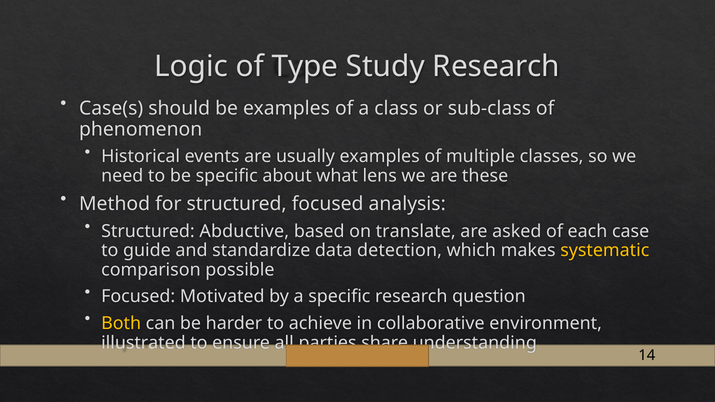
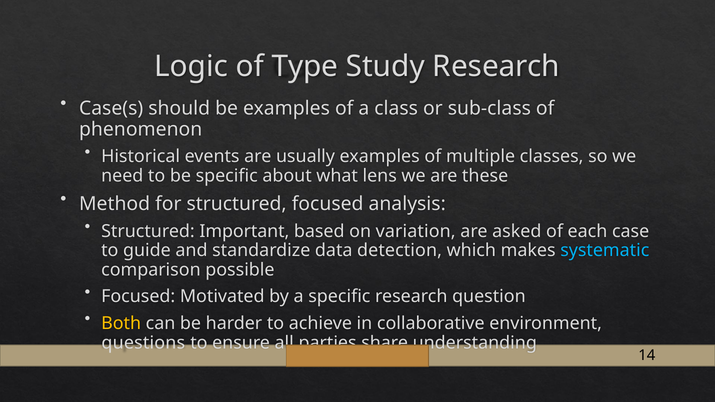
Abductive: Abductive -> Important (244, 231)
translate: translate -> variation (416, 231)
systematic colour: yellow -> light blue (605, 251)
illustrated: illustrated -> questions (143, 343)
